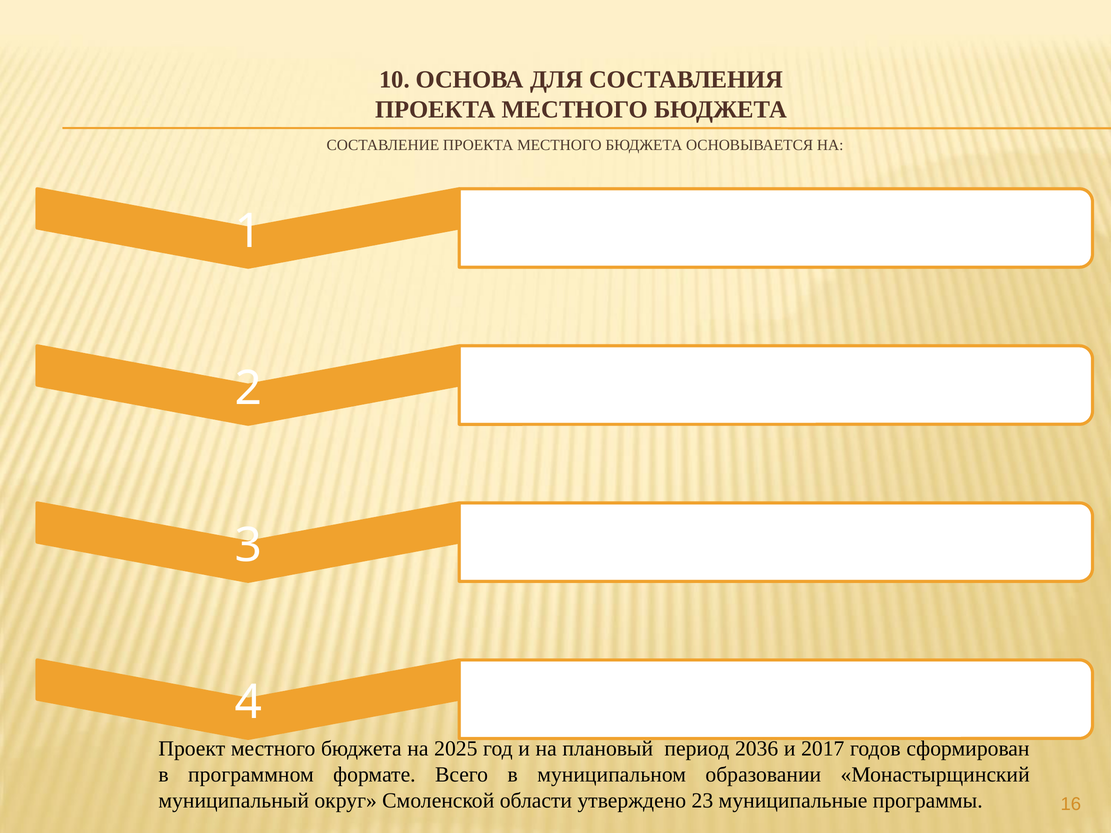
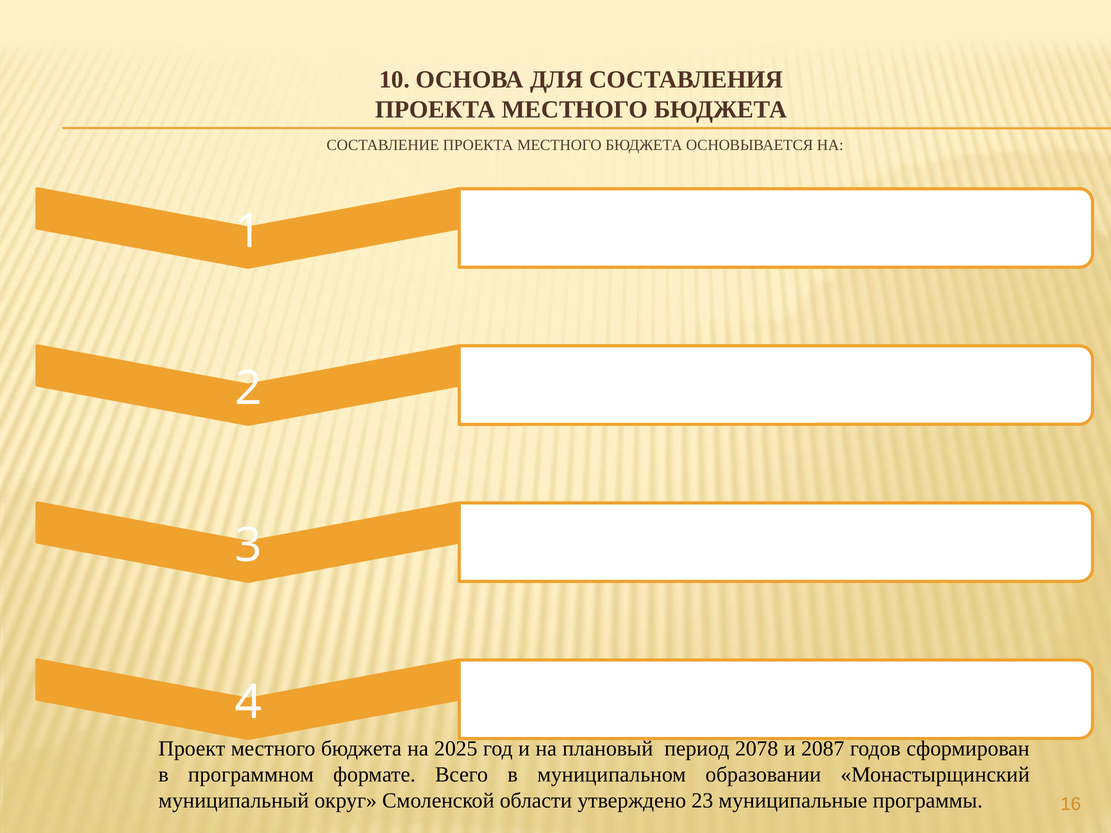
2036: 2036 -> 2078 (757, 749)
2017: 2017 -> 2087 (823, 749)
